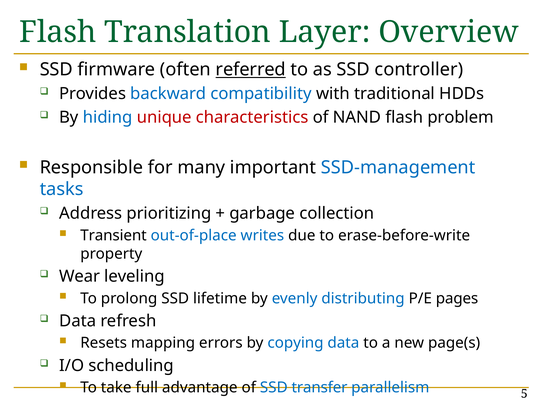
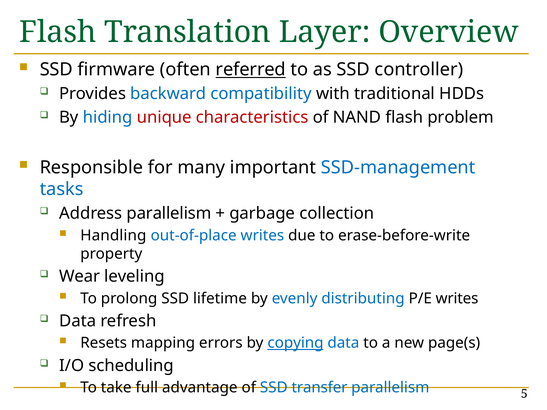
Address prioritizing: prioritizing -> parallelism (169, 214)
Transient: Transient -> Handling (113, 236)
P/E pages: pages -> writes (457, 299)
copying underline: none -> present (296, 343)
